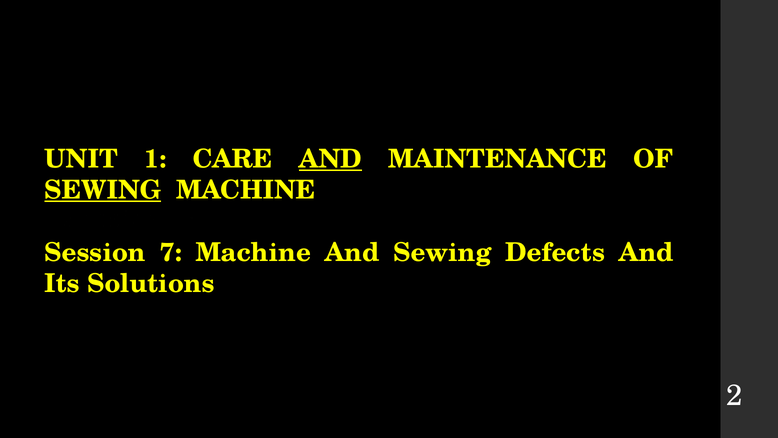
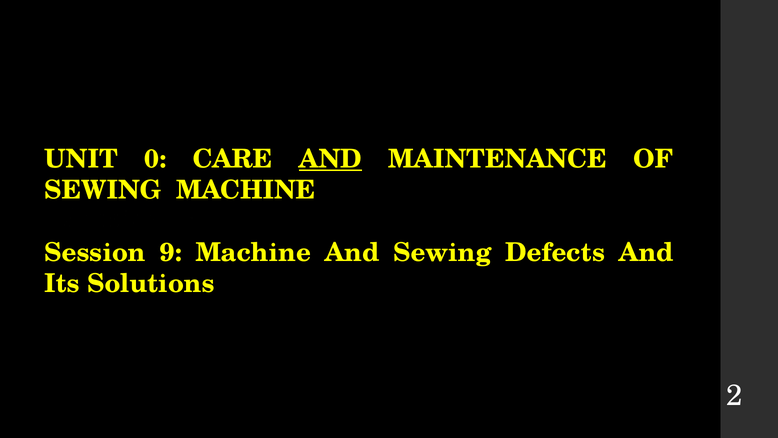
1: 1 -> 0 (155, 159)
SEWING underline: present -> none (103, 190)
7: 7 -> 9 (171, 252)
